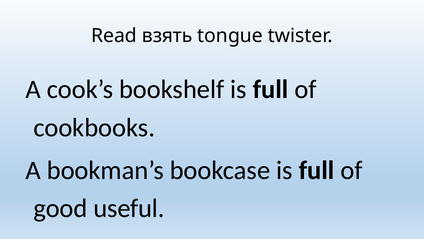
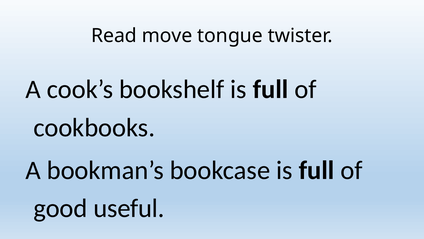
взять: взять -> move (167, 36)
